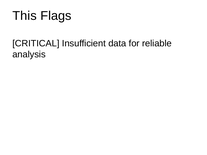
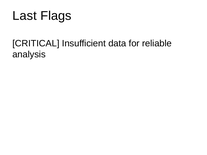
This: This -> Last (25, 16)
